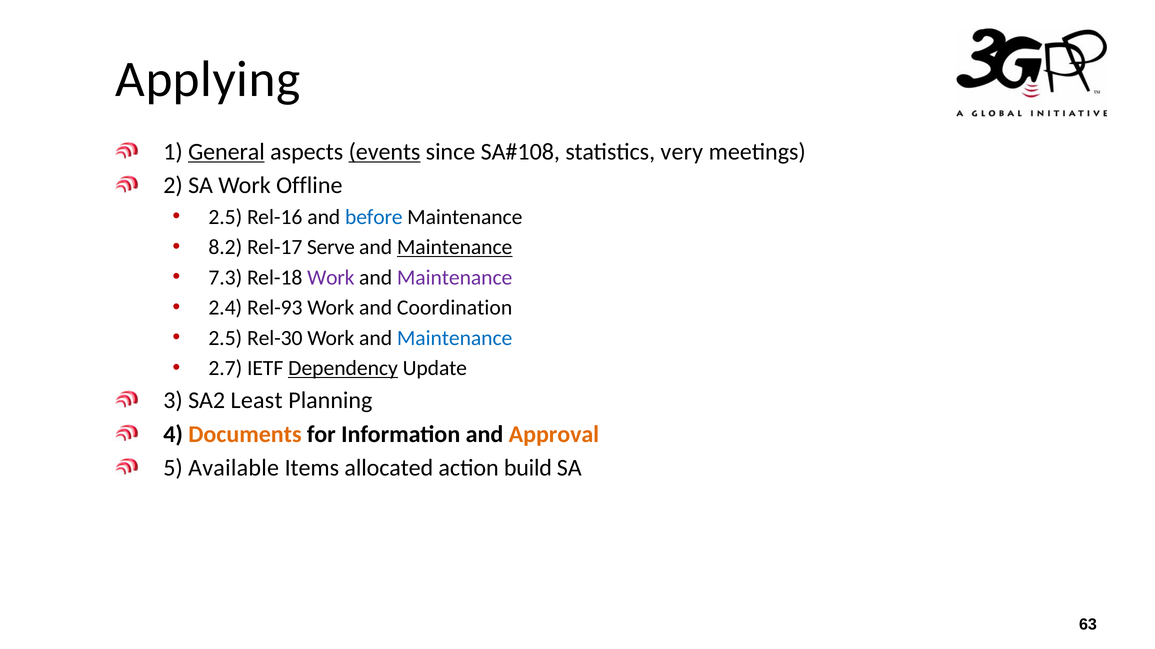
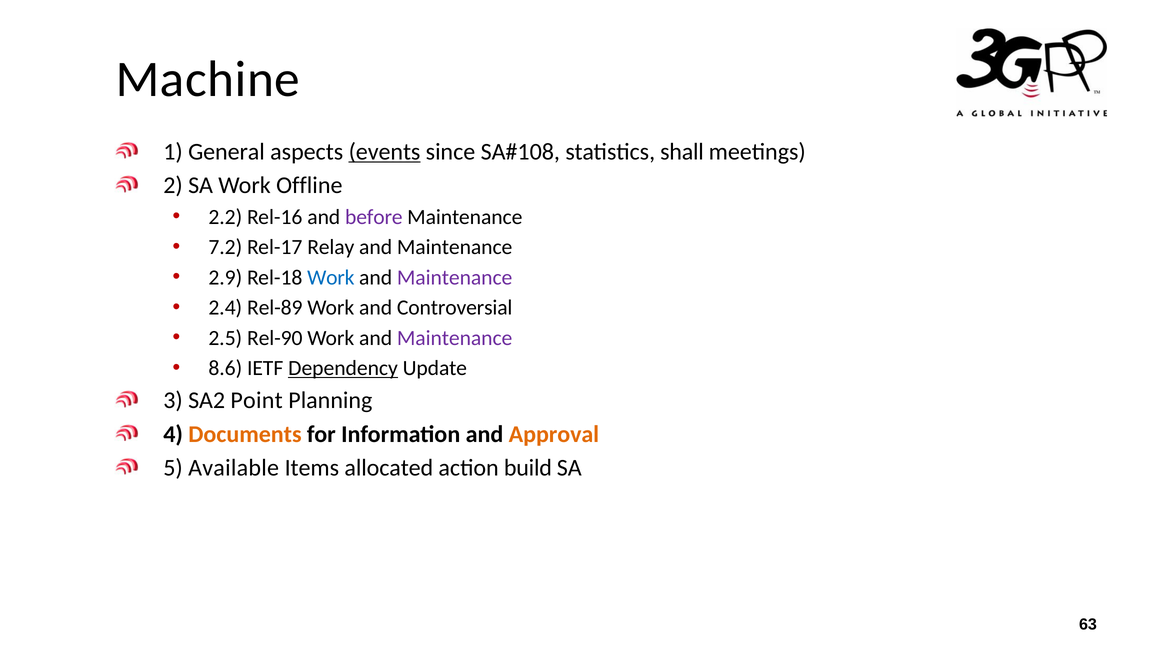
Applying: Applying -> Machine (208, 79)
General underline: present -> none (226, 152)
very: very -> shall (682, 152)
2.5: 2.5 -> 2.2 (225, 217)
before colour: blue -> purple (374, 217)
8.2: 8.2 -> 7.2 (225, 247)
Serve: Serve -> Relay (331, 247)
Maintenance underline: present -> none (455, 247)
7.3: 7.3 -> 2.9 (225, 278)
Work colour: purple -> blue (331, 278)
Rel-93: Rel-93 -> Rel-89 (275, 308)
Coordination: Coordination -> Controversial (455, 308)
Rel-30: Rel-30 -> Rel-90 (275, 338)
Maintenance colour: blue -> purple (455, 338)
2.7: 2.7 -> 8.6 (225, 369)
Least: Least -> Point (257, 401)
